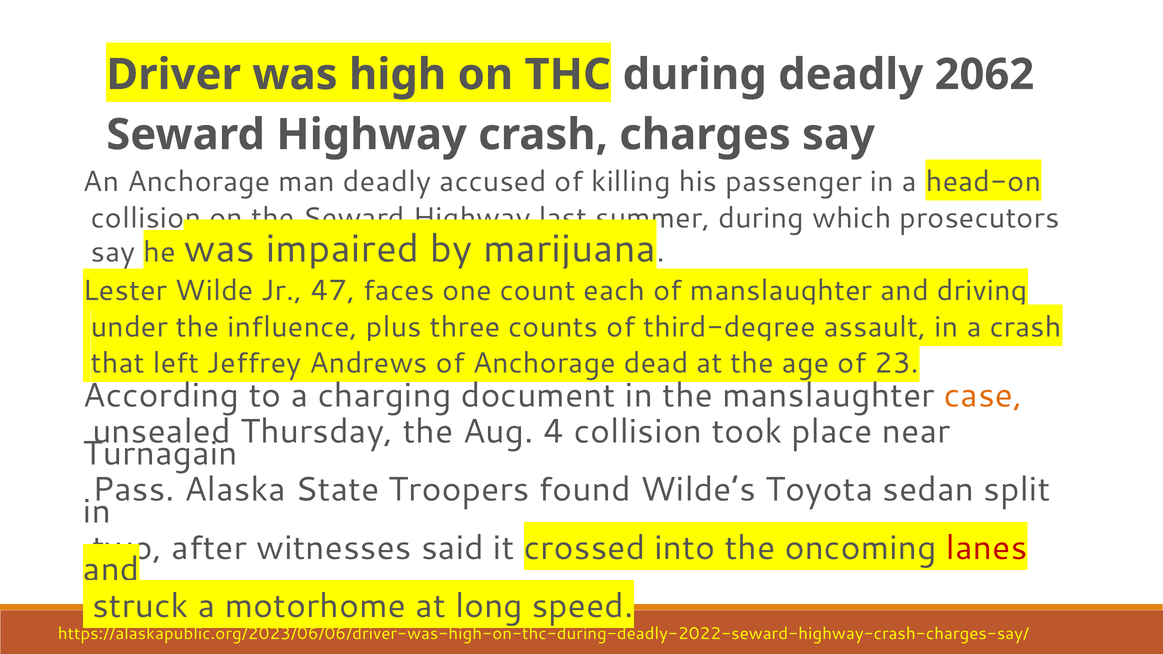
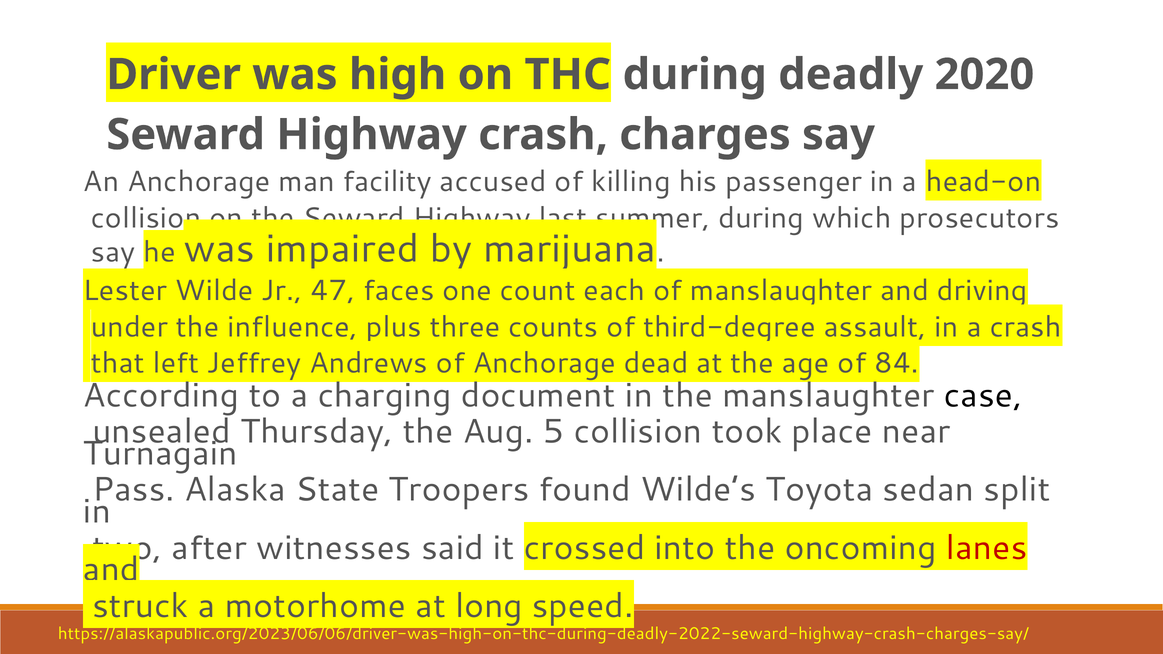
2062: 2062 -> 2020 (984, 75)
man deadly: deadly -> facility (387, 182)
23: 23 -> 84 (897, 363)
case colour: orange -> black (983, 395)
4: 4 -> 5 (554, 432)
